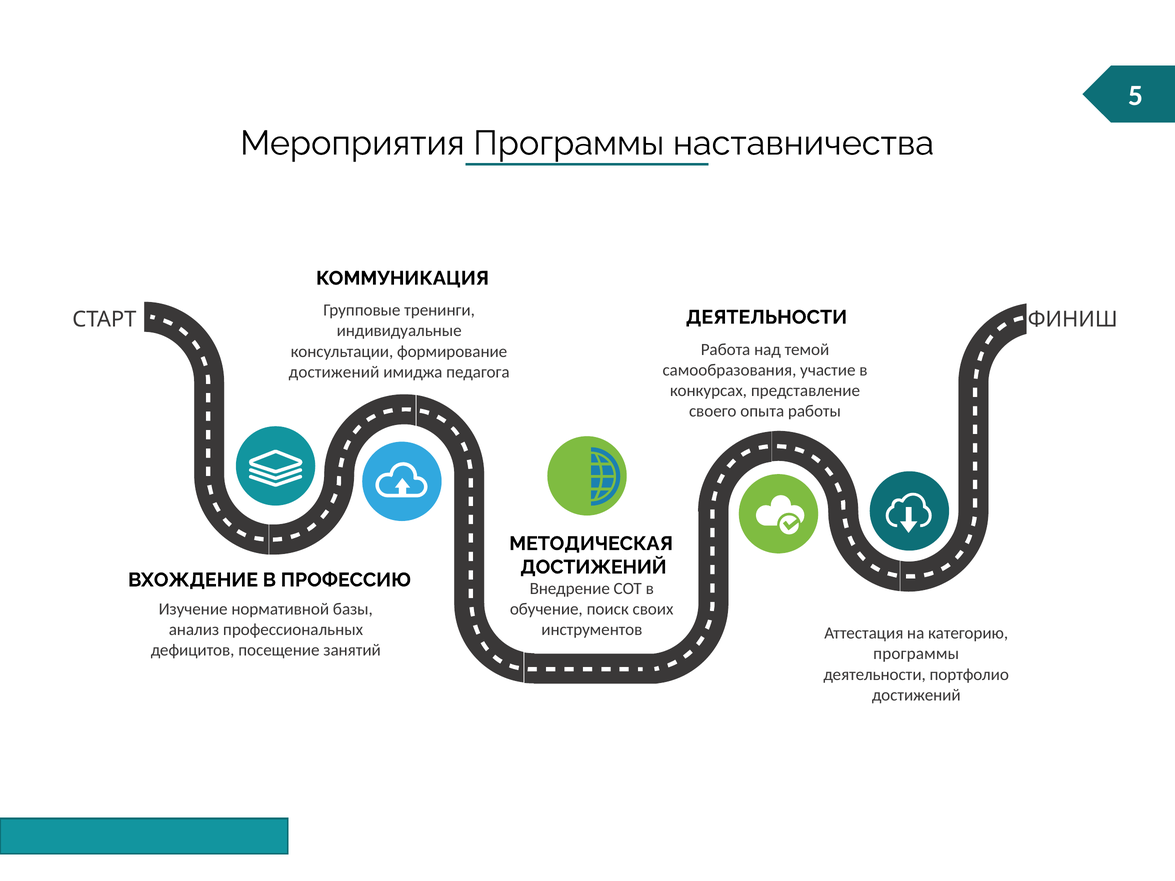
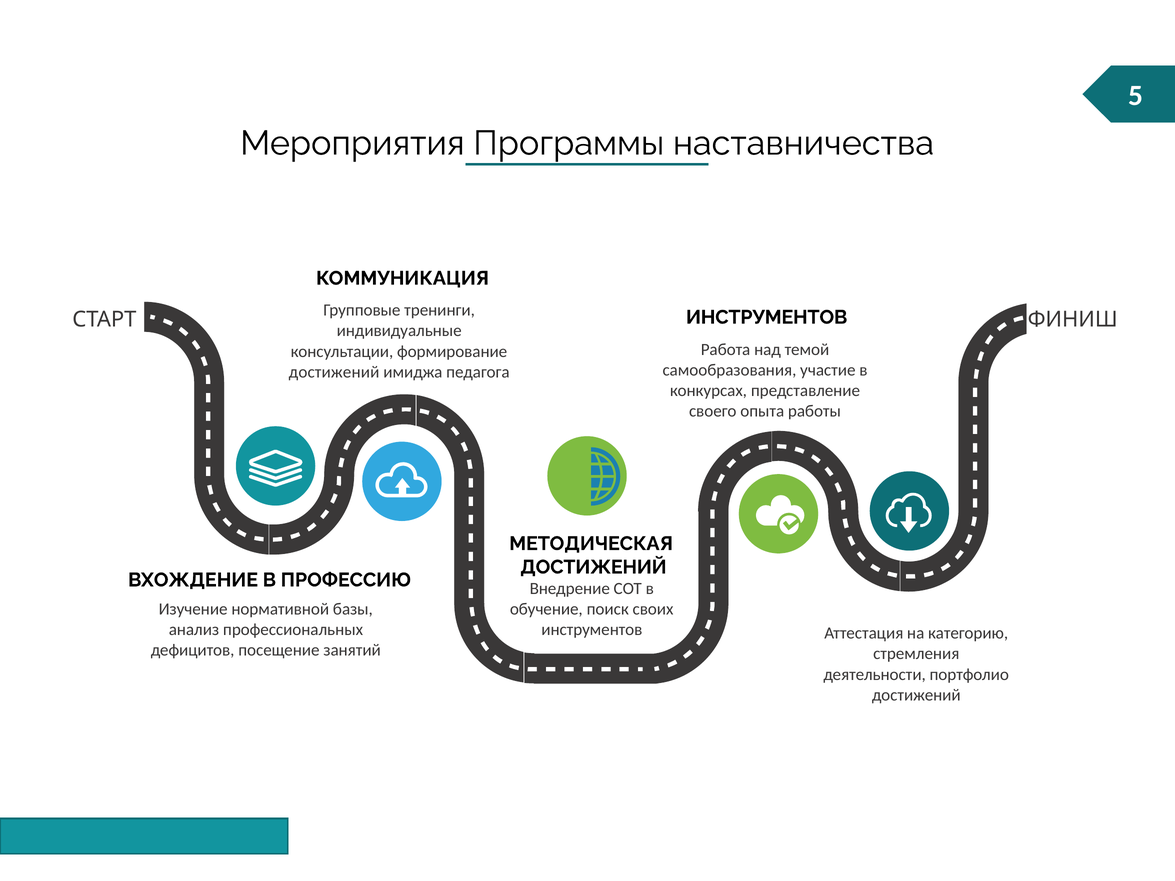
ДЕЯТЕЛЬНОСТИ: ДЕЯТЕЛЬНОСТИ -> ИНСТРУМЕНТОВ (767, 317)
программы: программы -> стремления (916, 654)
